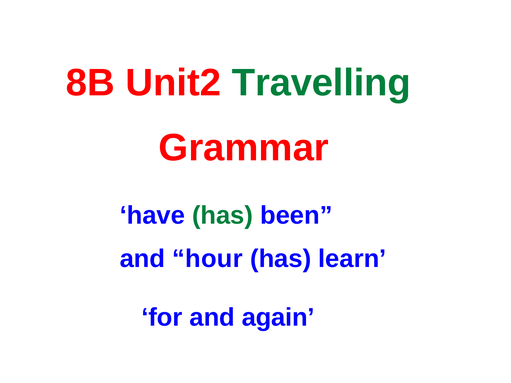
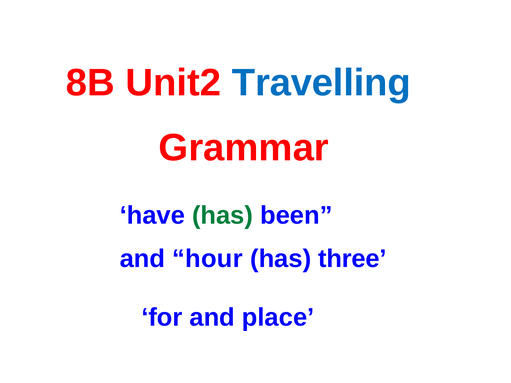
Travelling colour: green -> blue (321, 83)
learn: learn -> three (352, 259)
again: again -> place (278, 318)
